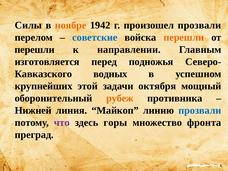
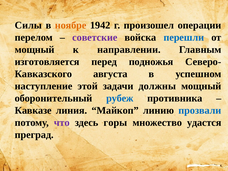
произошел прозвали: прозвали -> операции (199, 25)
советские colour: blue -> purple (95, 37)
перешли colour: orange -> blue (184, 37)
перешли: перешли -> мощный (35, 50)
водных: водных -> августа (110, 74)
крупнейших: крупнейших -> наступление (44, 86)
октября: октября -> должны (157, 86)
рубеж colour: orange -> blue (120, 98)
Нижней: Нижней -> Кавказе (33, 110)
фронта: фронта -> удастся (204, 123)
